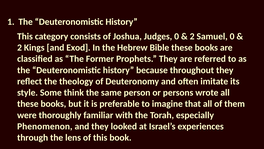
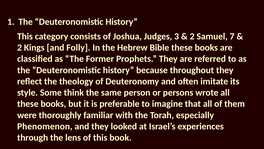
Judges 0: 0 -> 3 (177, 36)
Samuel 0: 0 -> 7 (232, 36)
Exod: Exod -> Folly (78, 47)
